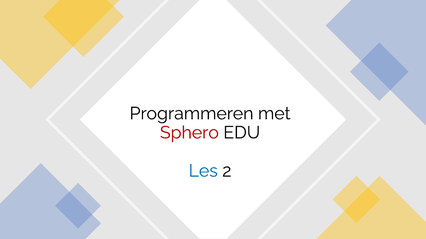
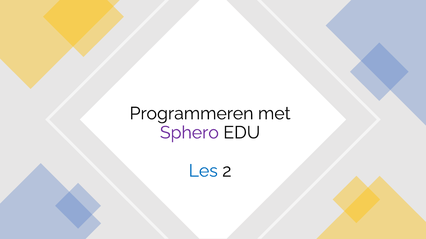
Sphero colour: red -> purple (189, 133)
